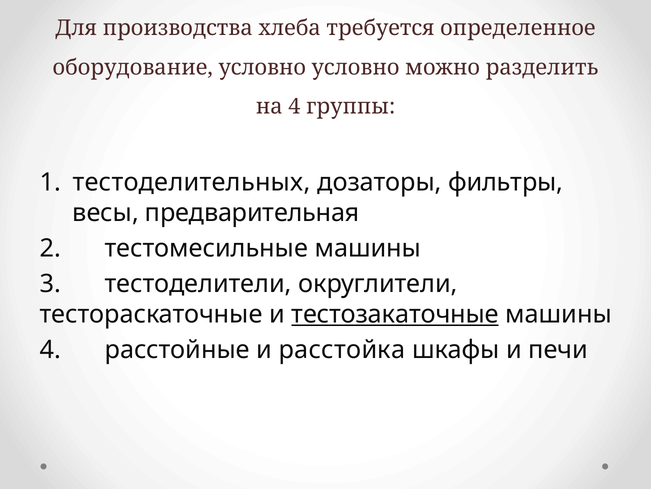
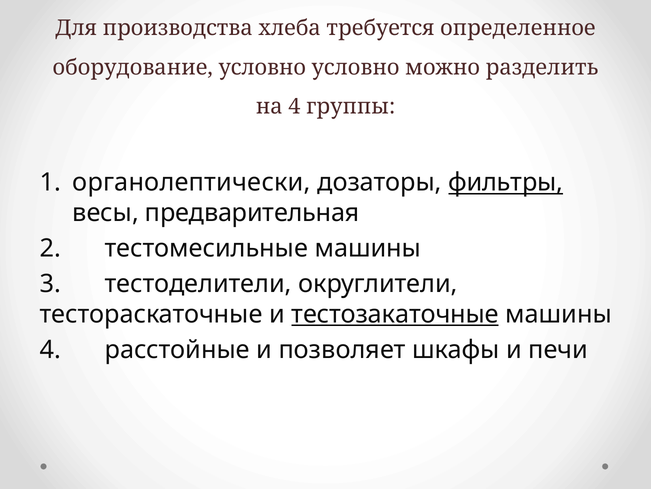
тестоделительных: тестоделительных -> органолептически (191, 182)
фильтры underline: none -> present (506, 182)
расстойка: расстойка -> позволяет (342, 350)
